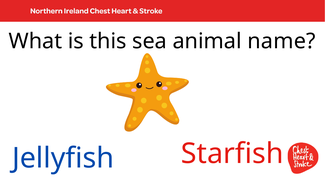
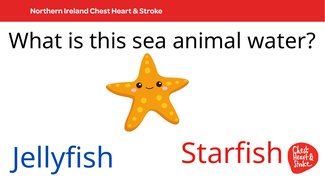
name: name -> water (282, 41)
